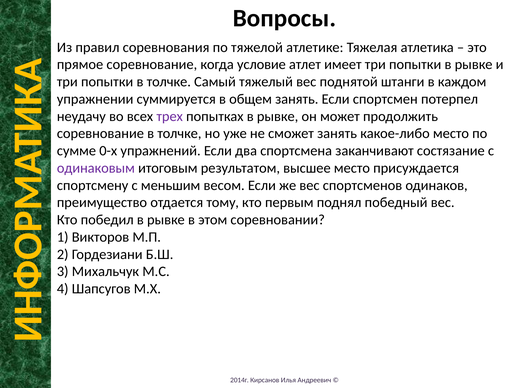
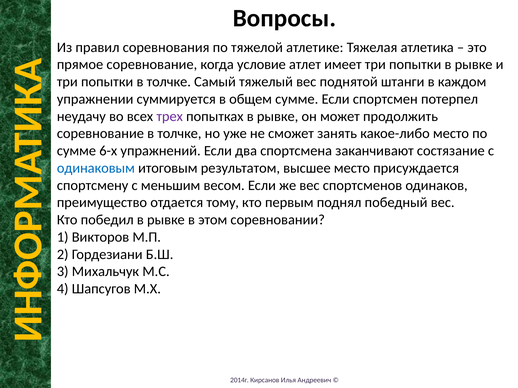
общем занять: занять -> сумме (297, 99)
0-х: 0-х -> 6-х (108, 151)
одинаковым colour: purple -> blue (96, 168)
